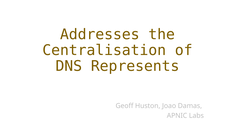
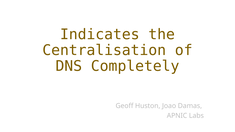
Addresses: Addresses -> Indicates (100, 35)
Represents: Represents -> Completely (135, 66)
